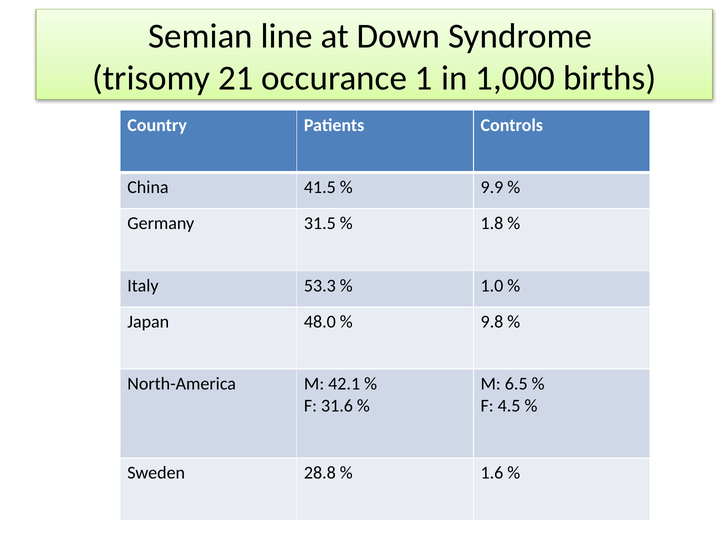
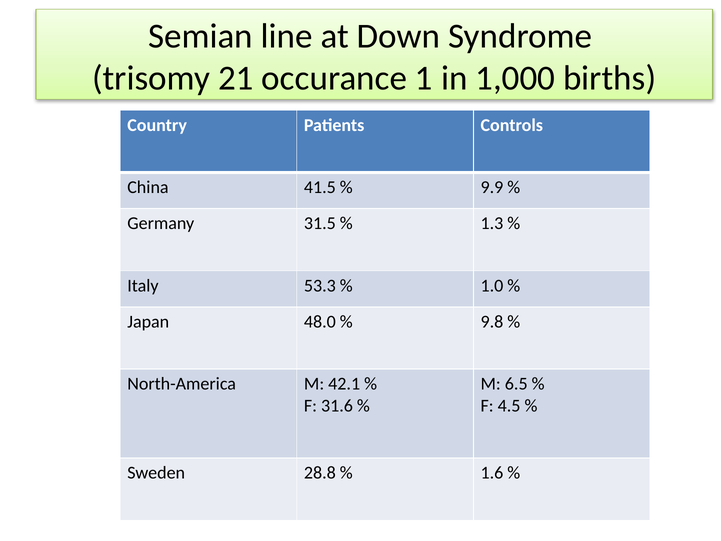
1.8: 1.8 -> 1.3 (492, 223)
